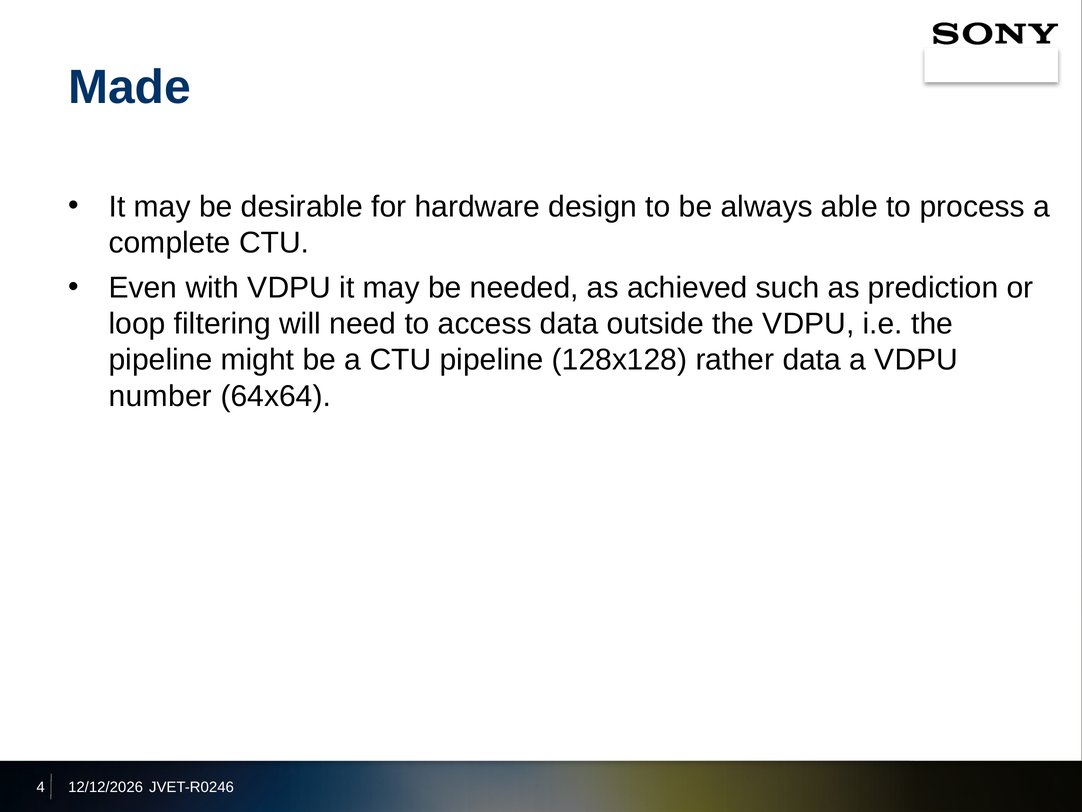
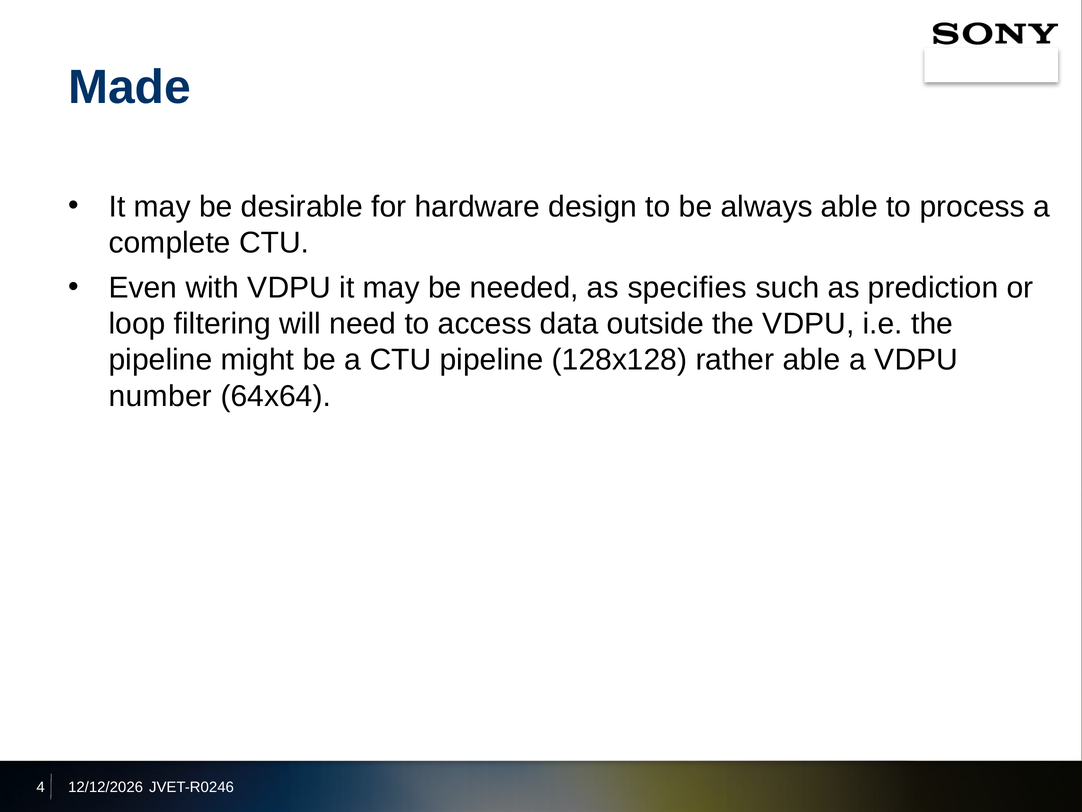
achieved: achieved -> specifies (687, 288)
rather data: data -> able (812, 360)
